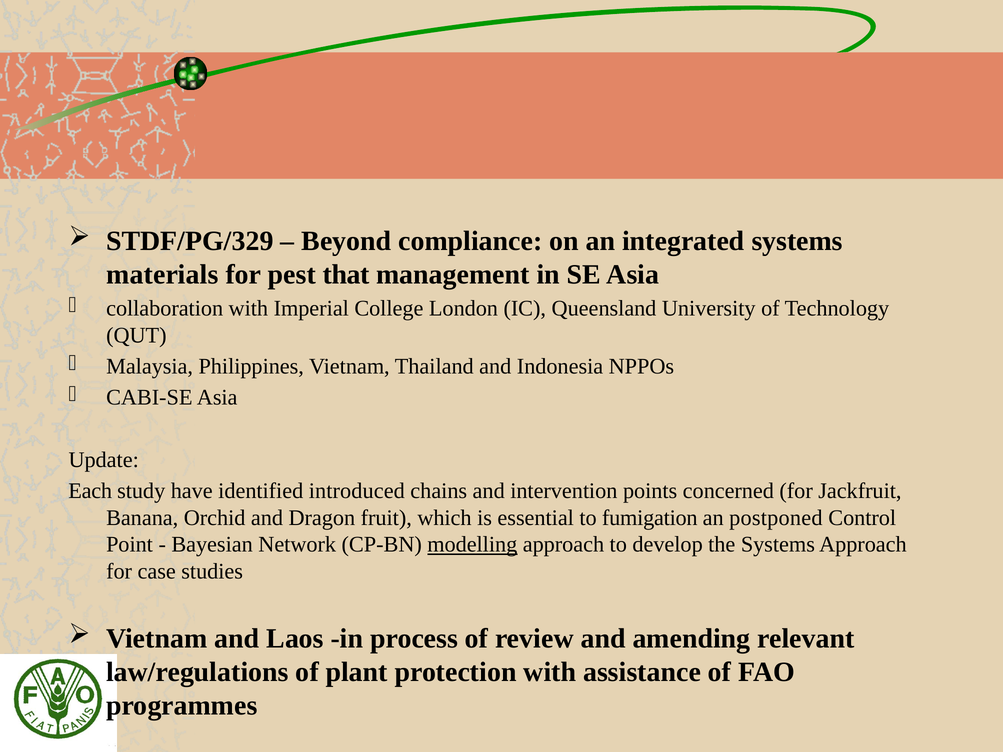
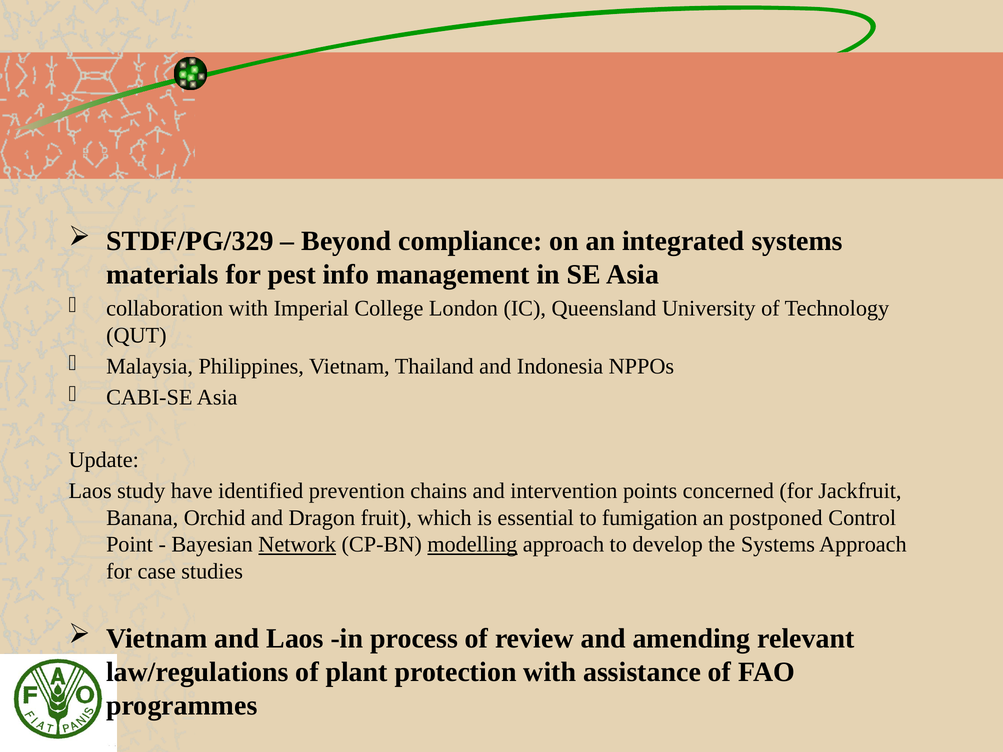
that: that -> info (346, 274)
Each: Each -> Laos (90, 491)
introduced: introduced -> prevention (357, 491)
Network underline: none -> present (297, 545)
